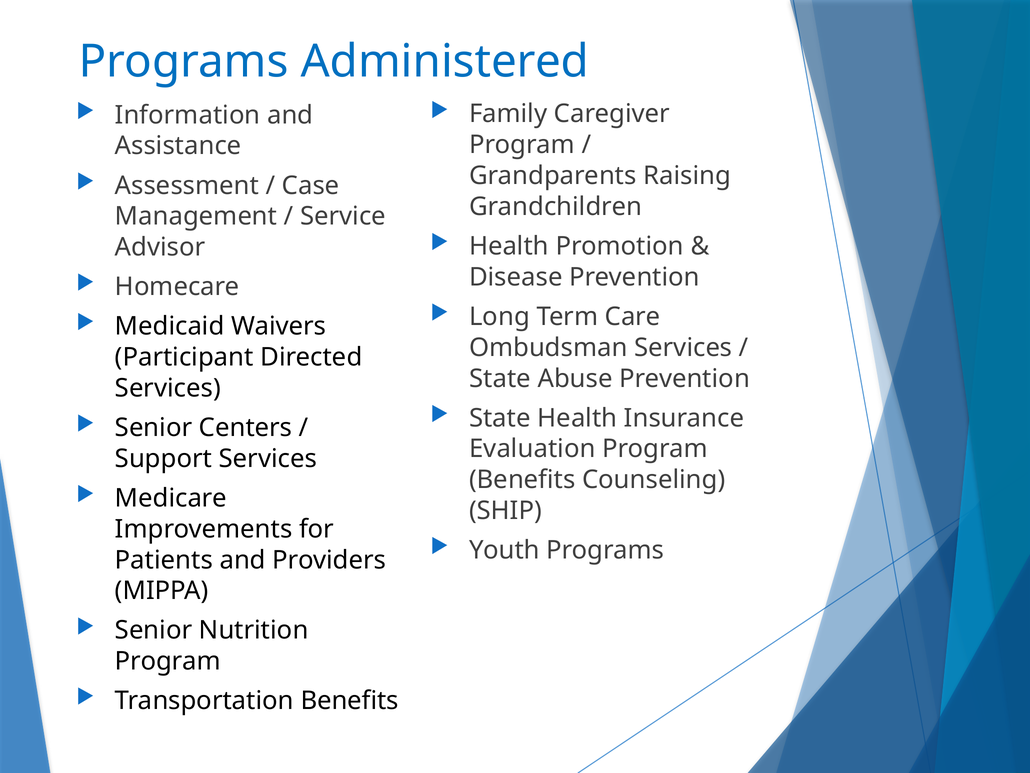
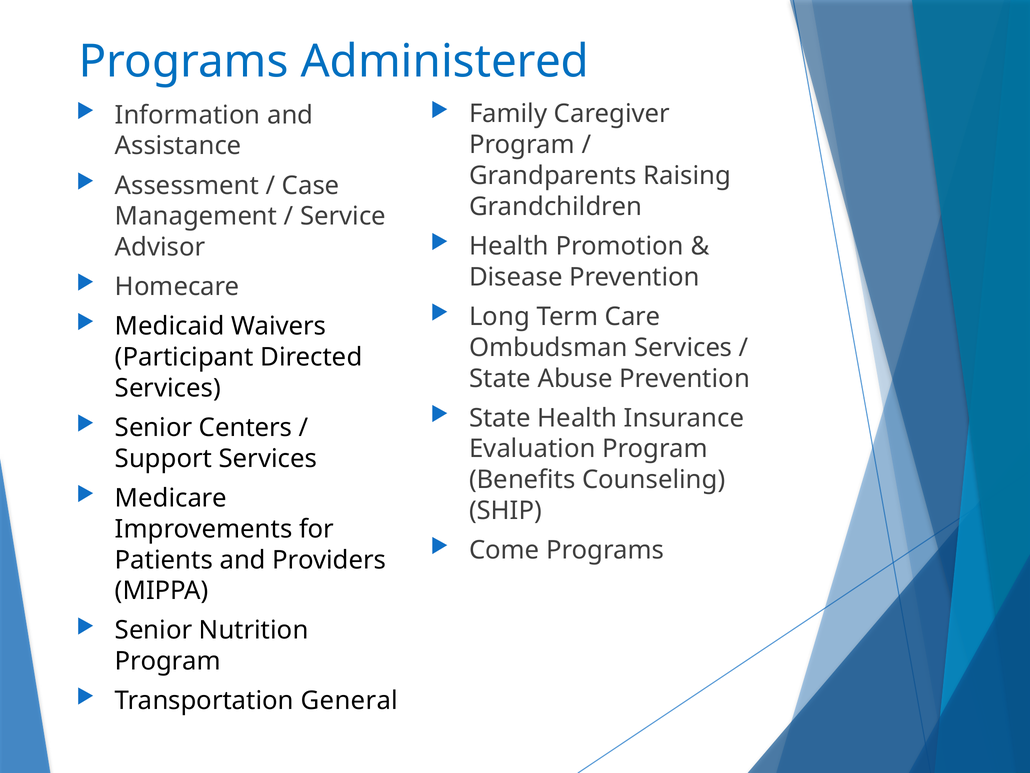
Youth: Youth -> Come (504, 550)
Transportation Benefits: Benefits -> General (349, 700)
